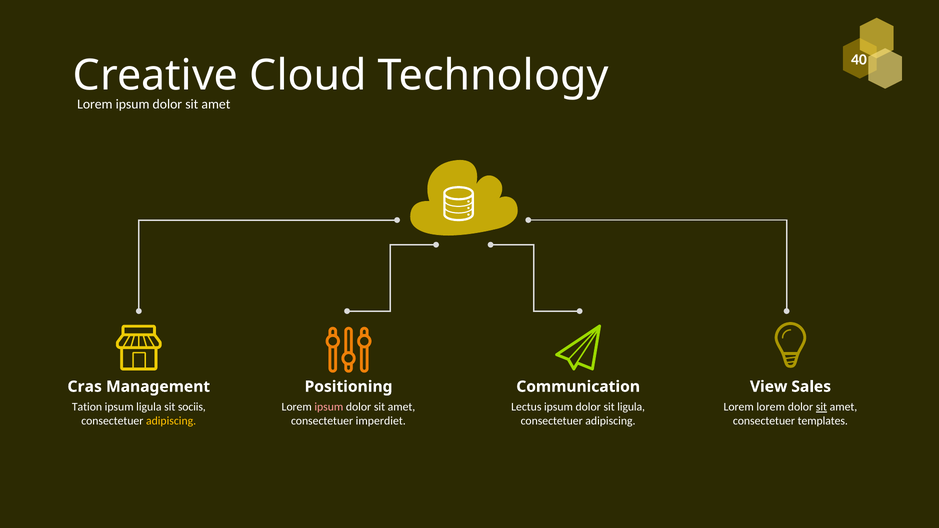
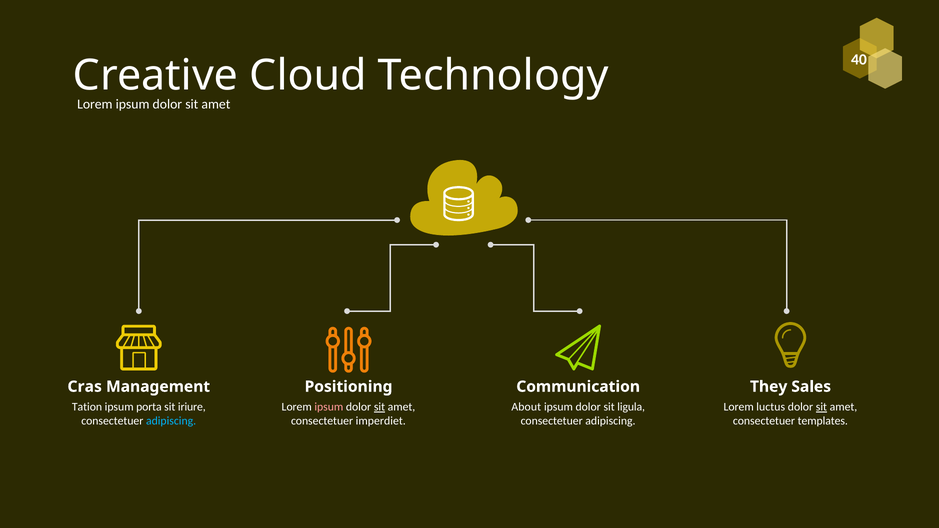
View: View -> They (769, 387)
ipsum ligula: ligula -> porta (149, 407)
sociis: sociis -> iriure (192, 407)
sit underline: none -> present (379, 407)
Lectus: Lectus -> About (526, 407)
Lorem lorem: lorem -> luctus (771, 407)
adipiscing colour: yellow -> light blue (171, 421)
